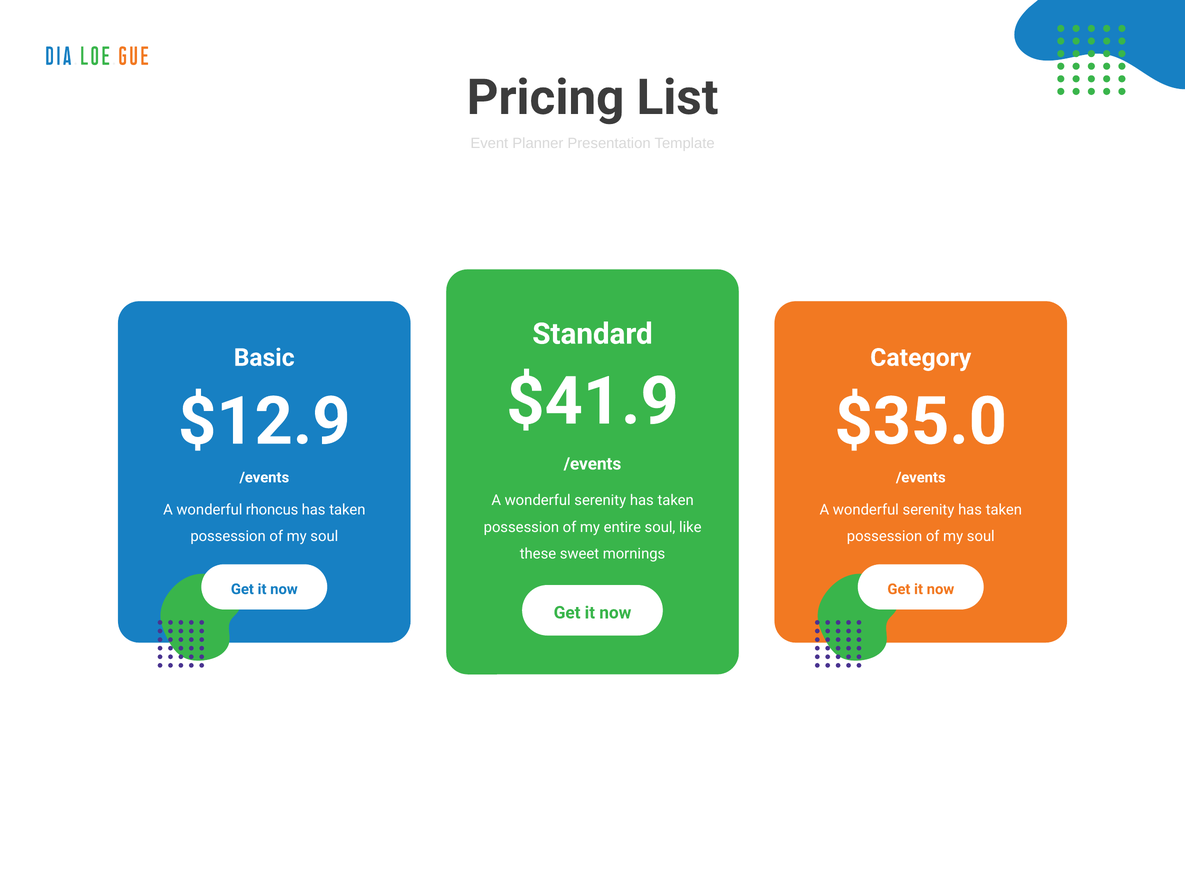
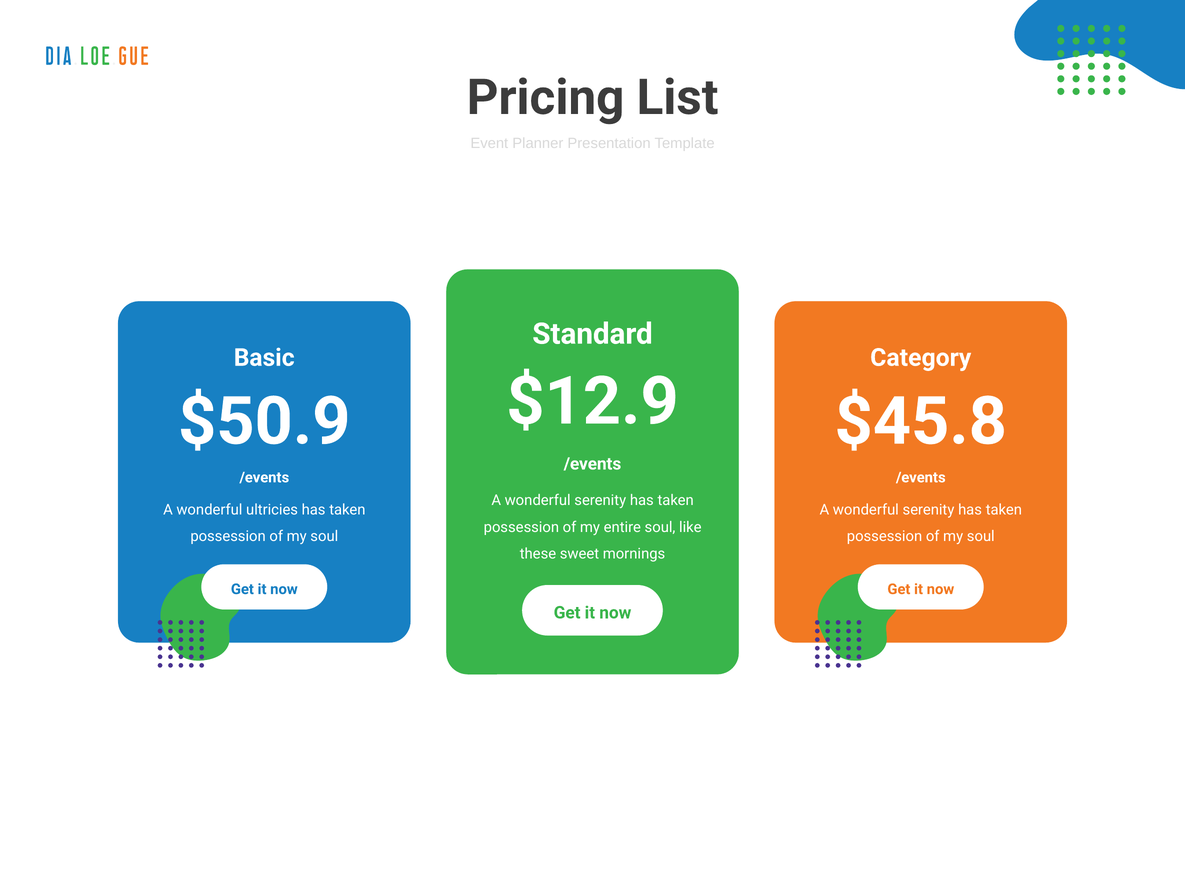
$41.9: $41.9 -> $12.9 (592, 401)
$12.9: $12.9 -> $50.9 (264, 422)
$35.0: $35.0 -> $45.8 (921, 422)
rhoncus: rhoncus -> ultricies (272, 509)
